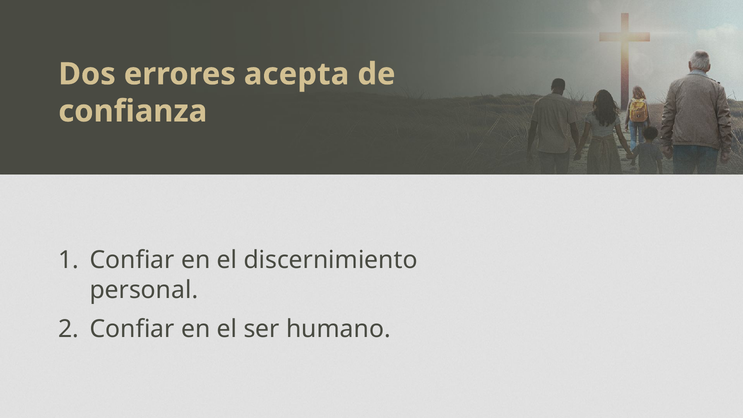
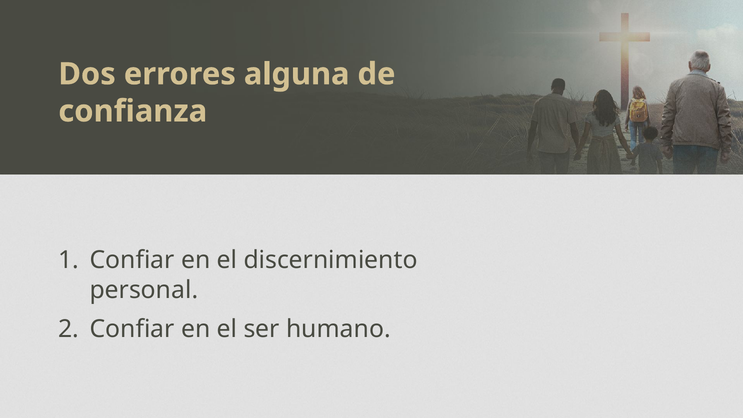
acepta: acepta -> alguna (297, 74)
